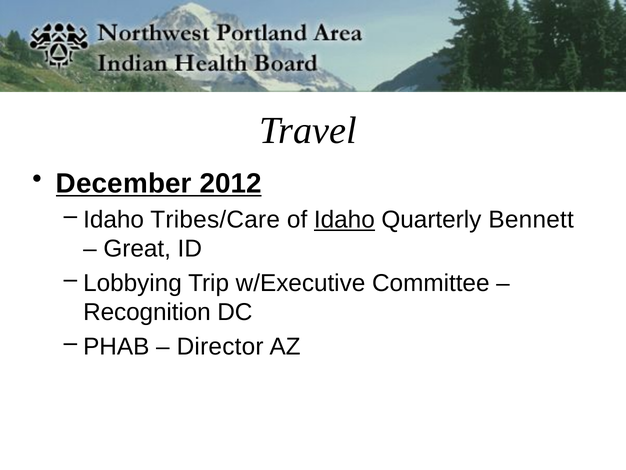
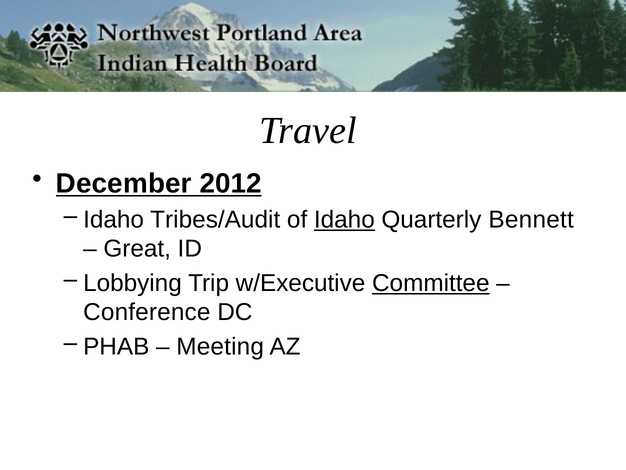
Tribes/Care: Tribes/Care -> Tribes/Audit (215, 219)
Committee underline: none -> present (431, 283)
Recognition: Recognition -> Conference (147, 312)
Director: Director -> Meeting (220, 346)
